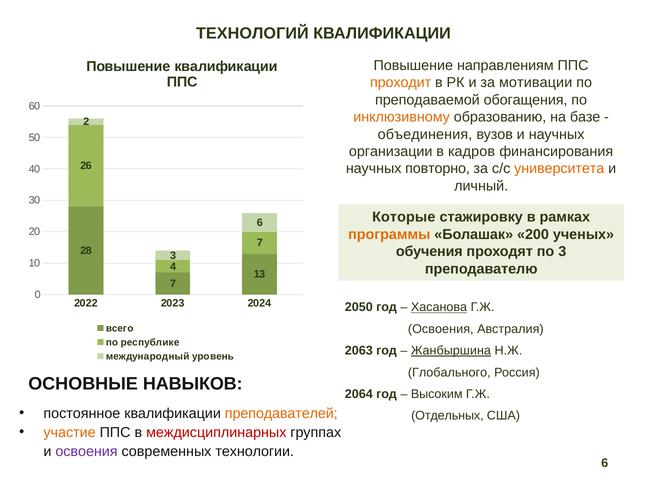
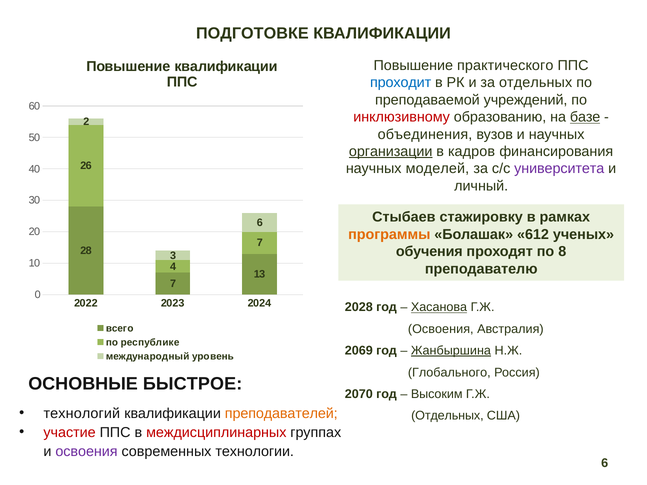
ТЕХНОЛОГИЙ: ТЕХНОЛОГИЙ -> ПОДГОТОВКЕ (252, 33)
направлениям: направлениям -> практического (505, 65)
проходит colour: orange -> blue (401, 83)
за мотивации: мотивации -> отдельных (536, 83)
обогащения: обогащения -> учреждений (526, 100)
инклюзивному colour: orange -> red (402, 117)
базе underline: none -> present (585, 117)
организации underline: none -> present (391, 152)
повторно: повторно -> моделей (437, 169)
университета colour: orange -> purple (559, 169)
Которые: Которые -> Стыбаев (404, 217)
200: 200 -> 612 (533, 234)
по 3: 3 -> 8 (562, 252)
2050: 2050 -> 2028 (359, 307)
2063: 2063 -> 2069 (359, 351)
НАВЫКОВ: НАВЫКОВ -> БЫСТРОЕ (193, 384)
2064: 2064 -> 2070 (359, 394)
постоянное: постоянное -> технологий (82, 414)
участие colour: orange -> red (70, 433)
